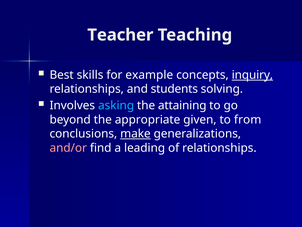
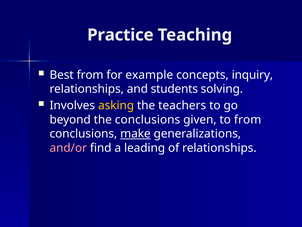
Teacher: Teacher -> Practice (120, 35)
Best skills: skills -> from (90, 75)
inquiry underline: present -> none (252, 75)
asking colour: light blue -> yellow (116, 105)
attaining: attaining -> teachers (182, 105)
the appropriate: appropriate -> conclusions (148, 119)
